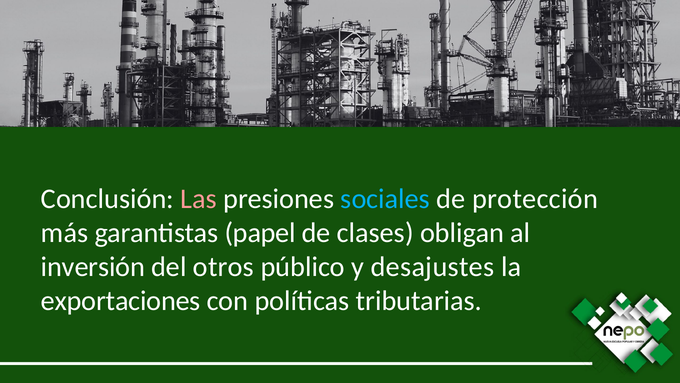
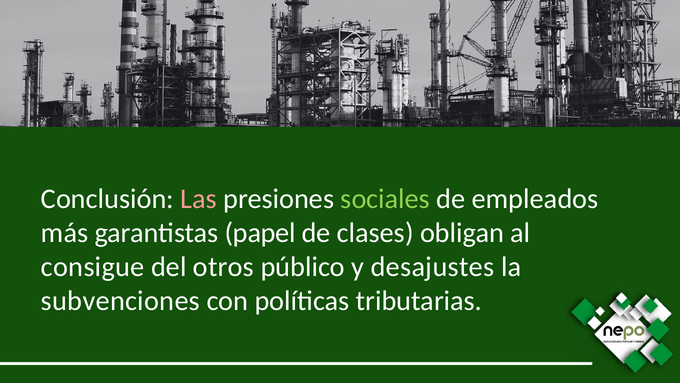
sociales colour: light blue -> light green (385, 198)
protección: protección -> empleados (535, 198)
inversión: inversión -> consigue (93, 266)
exportaciones: exportaciones -> subvenciones (120, 300)
